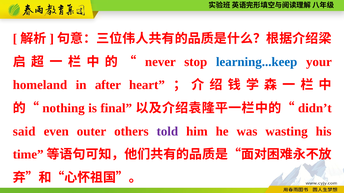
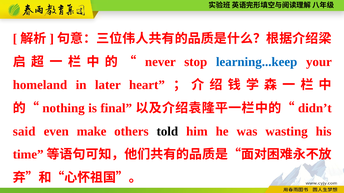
after: after -> later (108, 85)
outer: outer -> make (92, 132)
told colour: purple -> black (167, 132)
